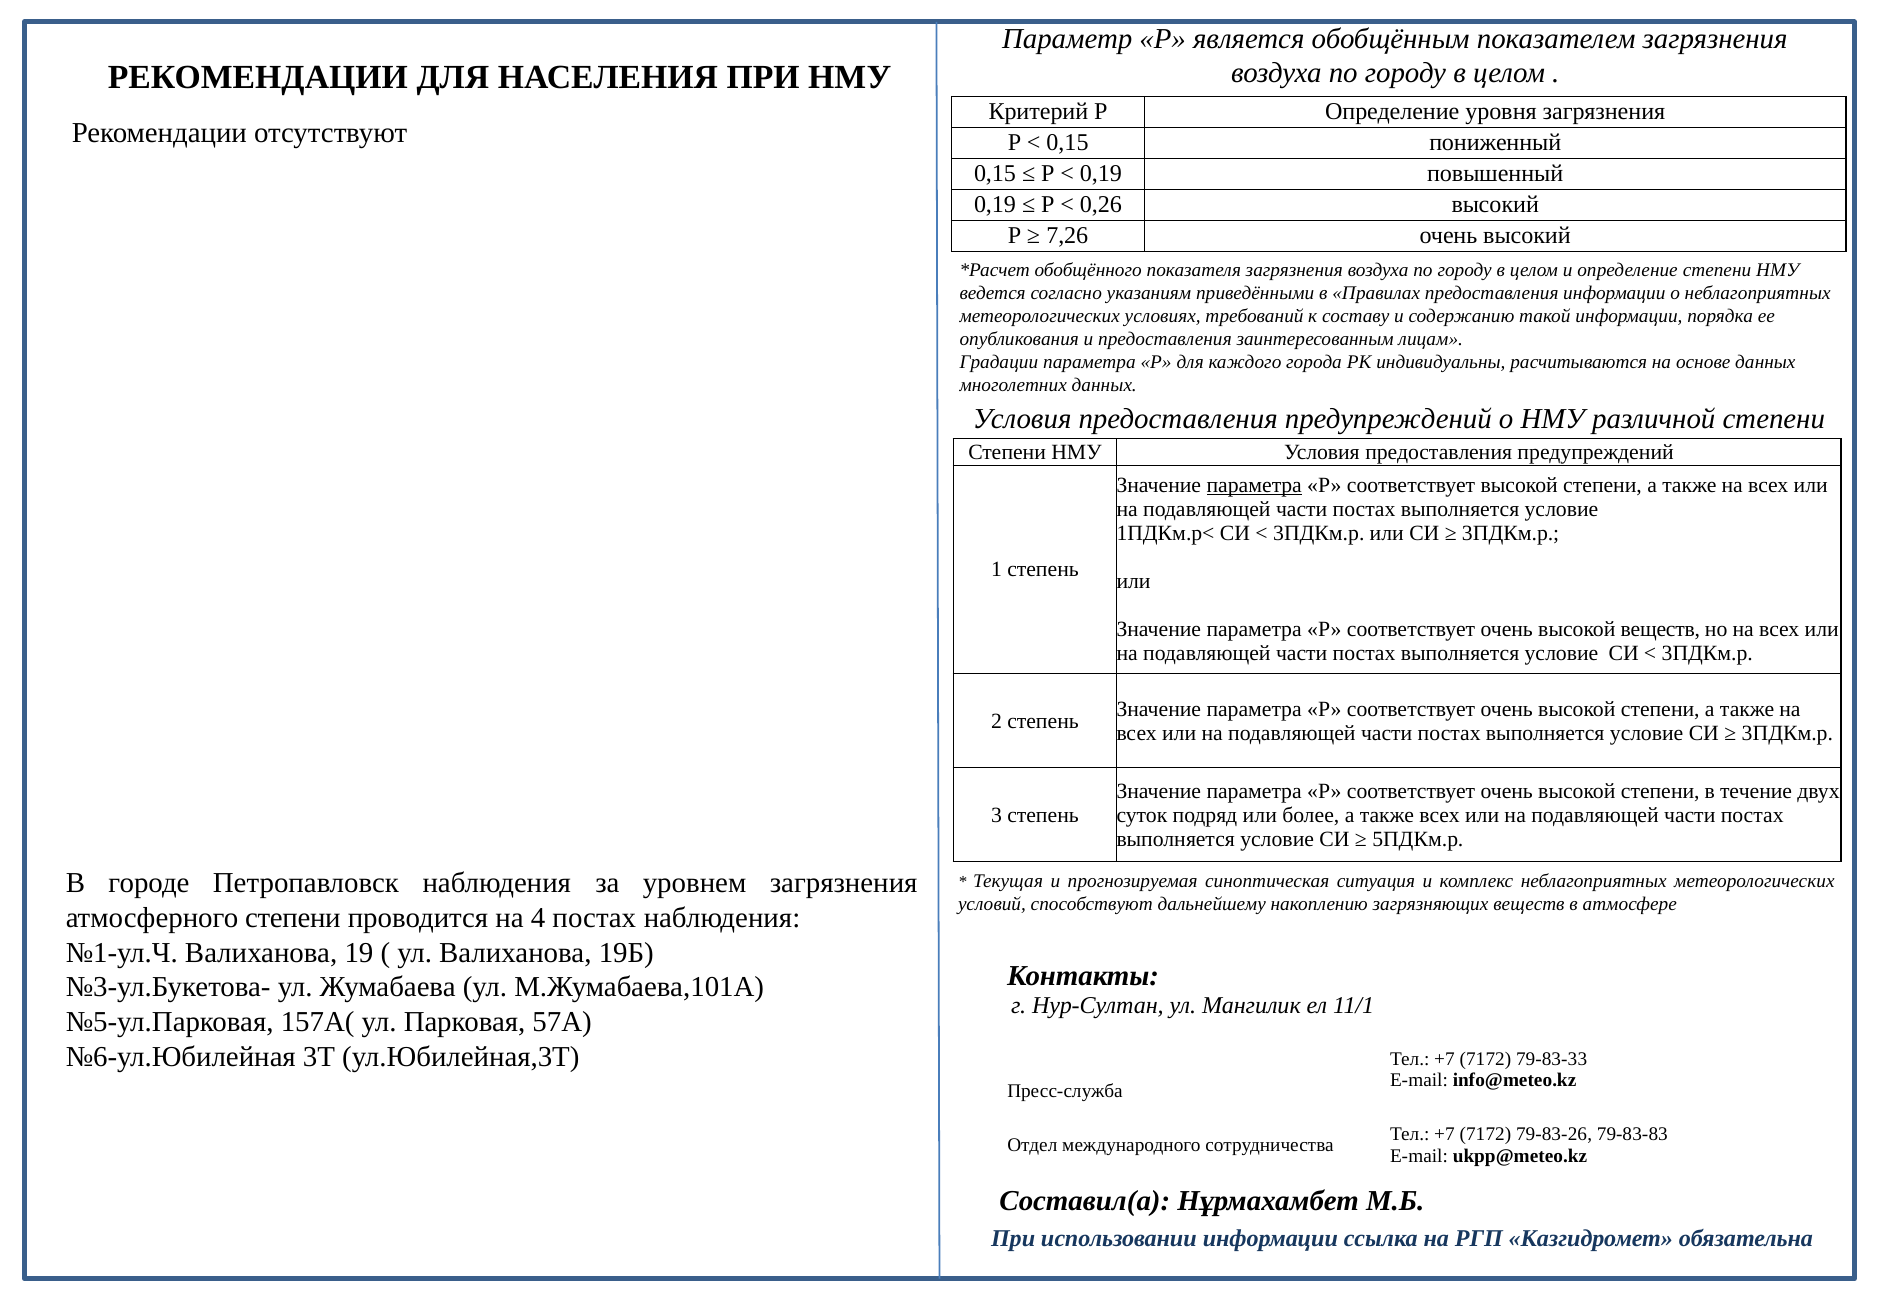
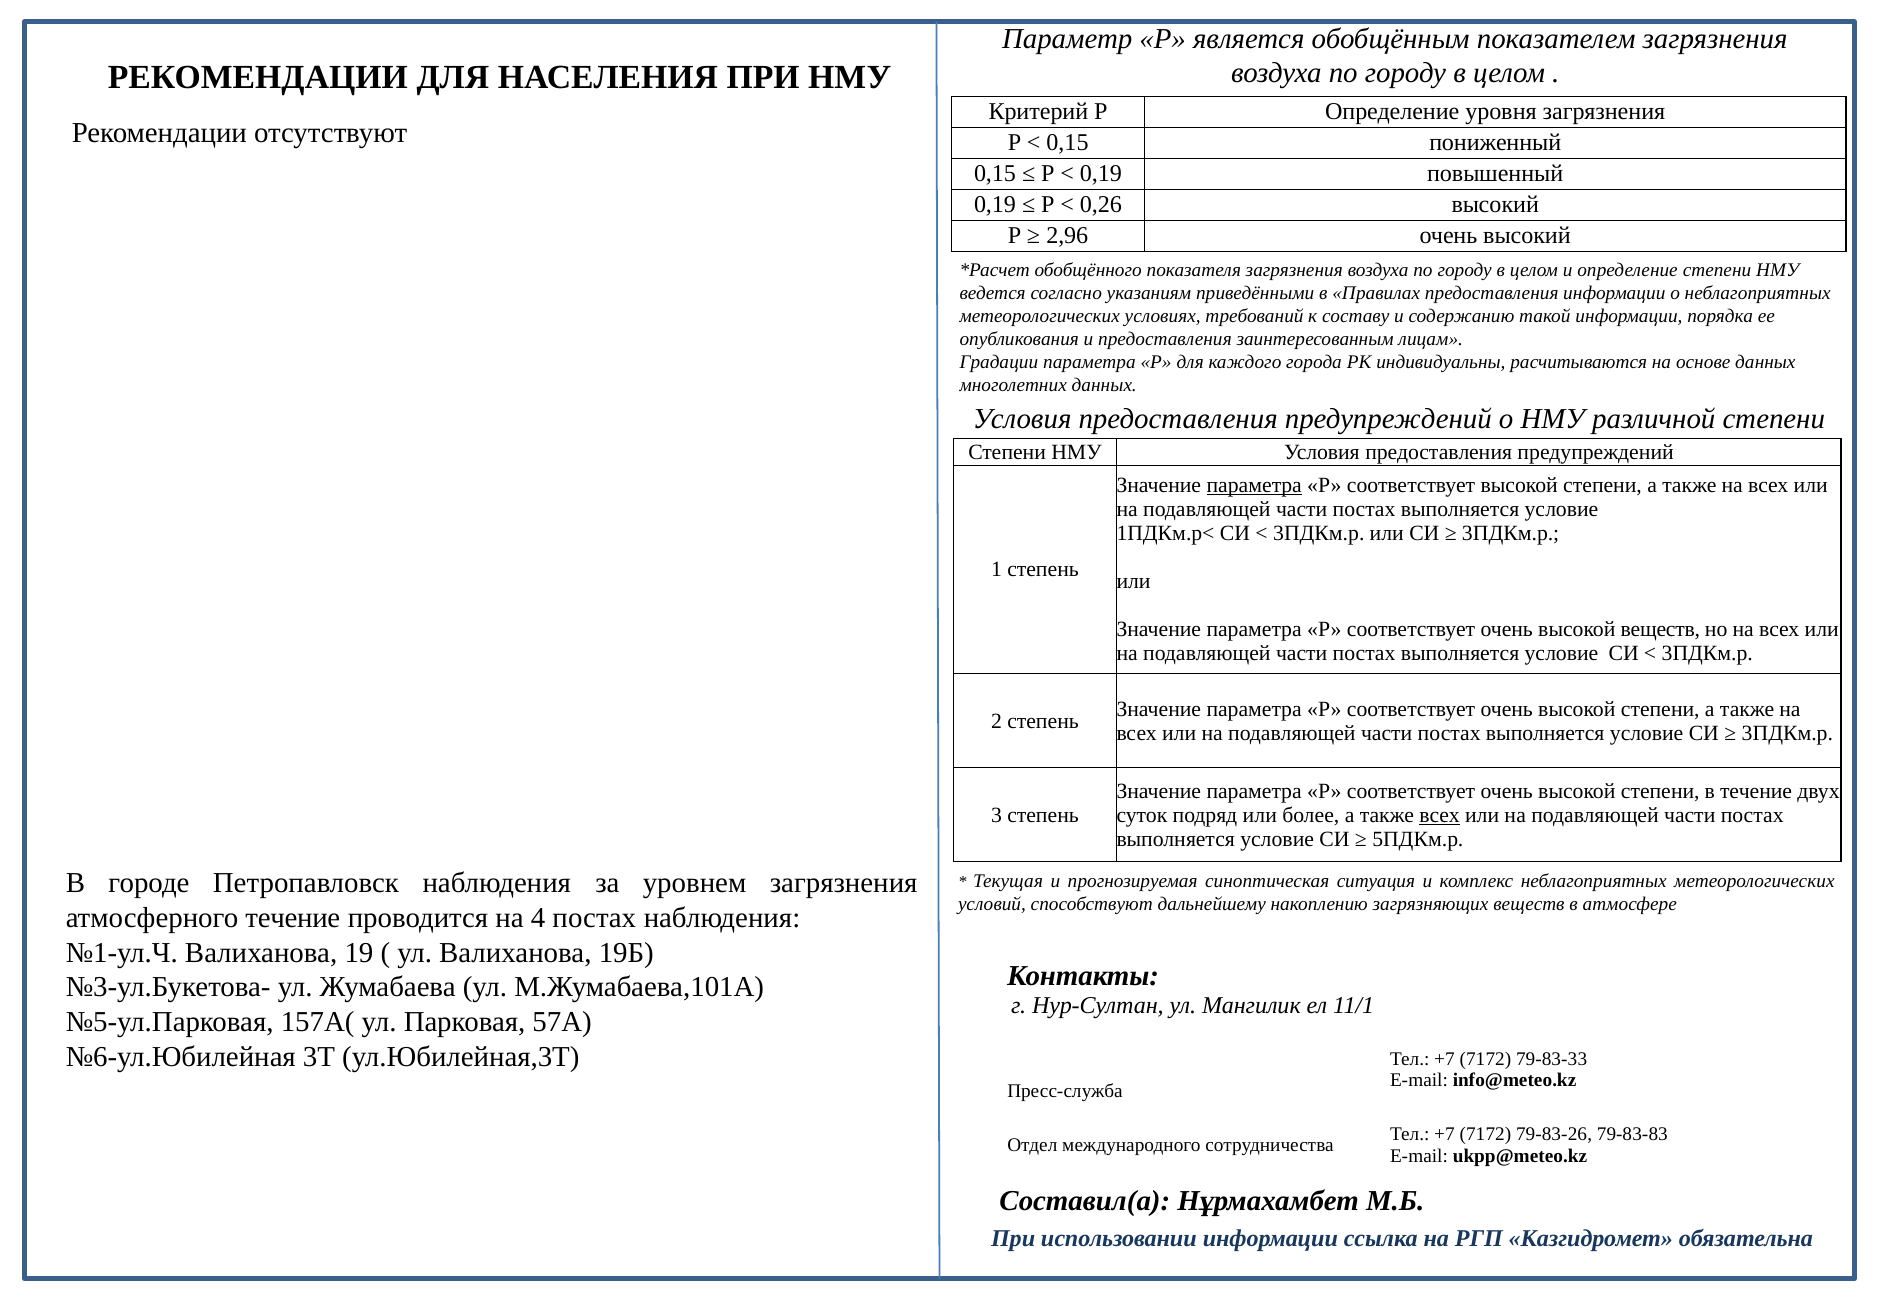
7,26: 7,26 -> 2,96 (1067, 236)
всех underline: none -> present (1440, 815)
атмосферного степени: степени -> течение (293, 918)
